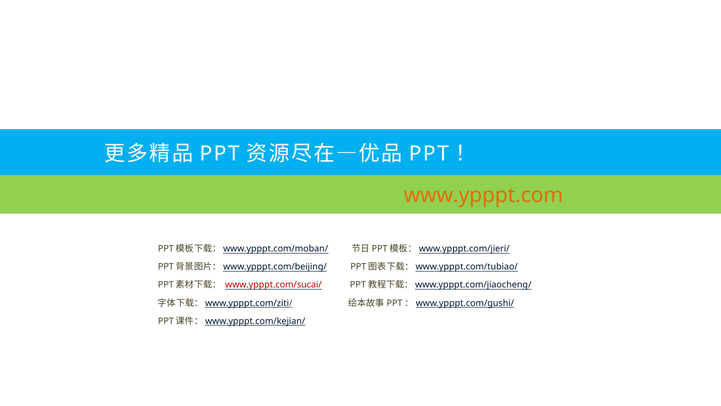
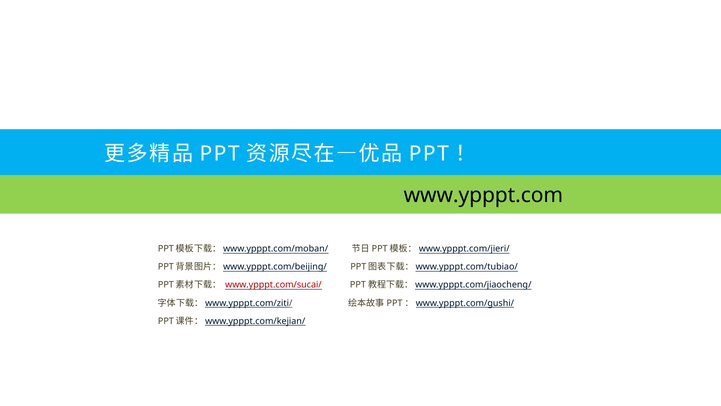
www.ypppt.com colour: orange -> black (483, 195)
